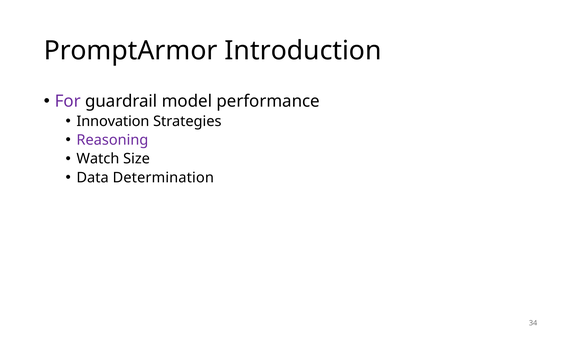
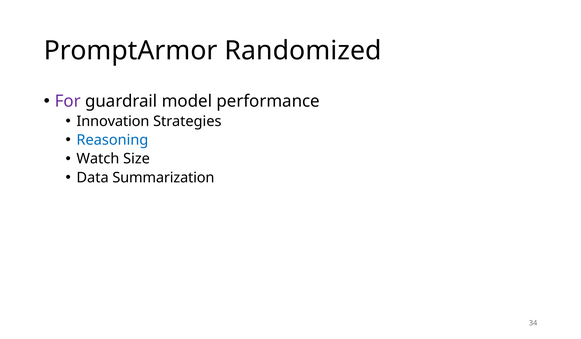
Introduction: Introduction -> Randomized (303, 51)
Reasoning colour: purple -> blue (112, 140)
Determination: Determination -> Summarization (163, 177)
